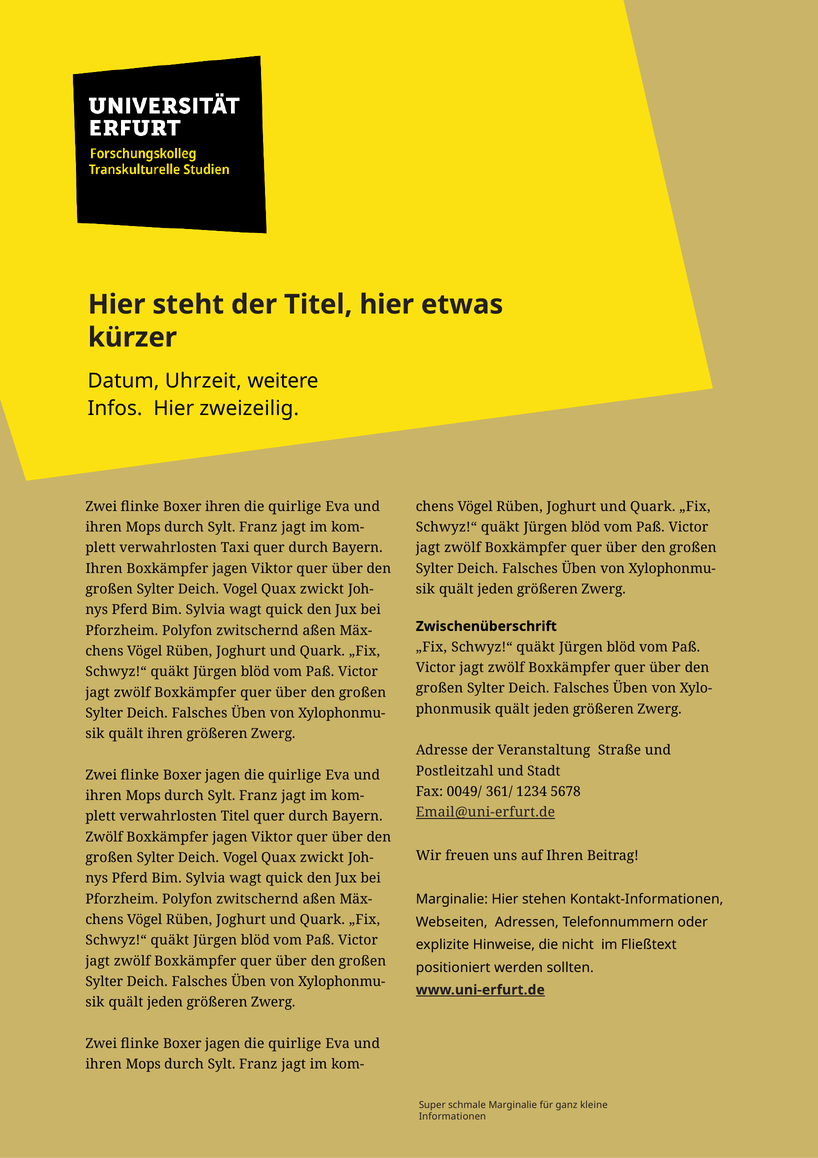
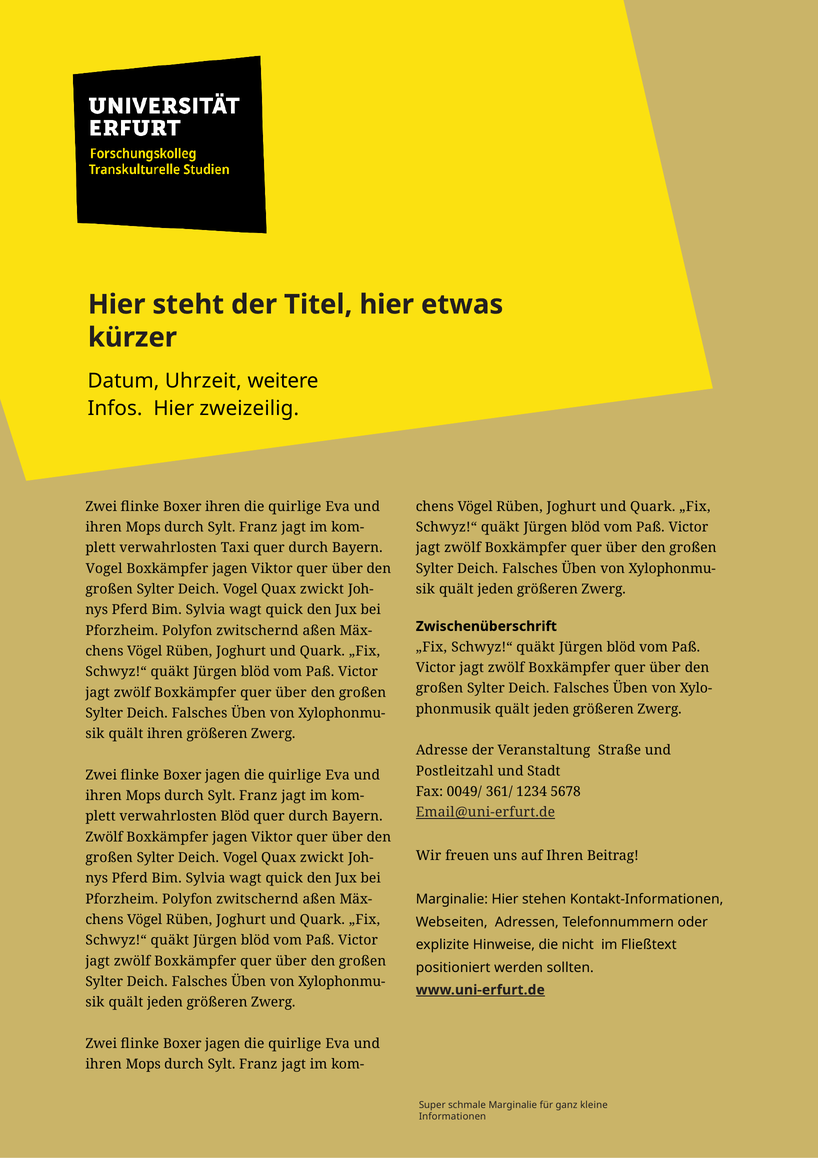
Ihren: Ihren -> Vogel (104, 568)
verwahrlosten Titel: Titel -> Blöd (235, 816)
